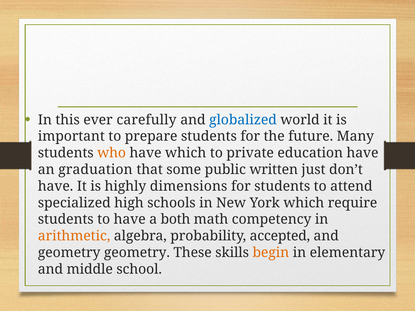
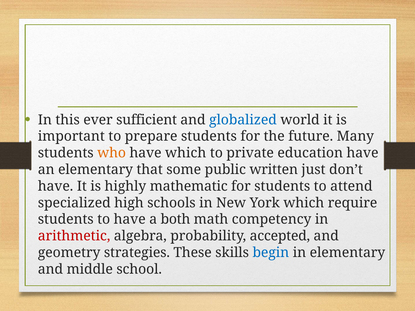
carefully: carefully -> sufficient (147, 120)
an graduation: graduation -> elementary (96, 170)
dimensions: dimensions -> mathematic (189, 186)
arithmetic colour: orange -> red (74, 236)
geometry geometry: geometry -> strategies (137, 253)
begin colour: orange -> blue (271, 253)
